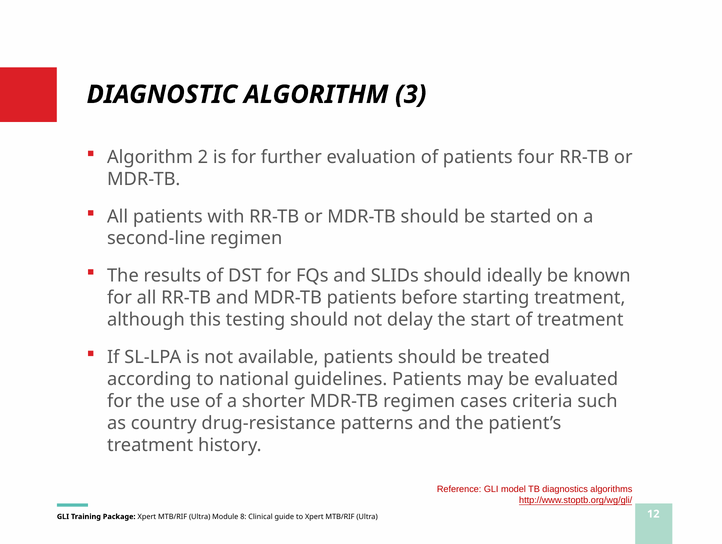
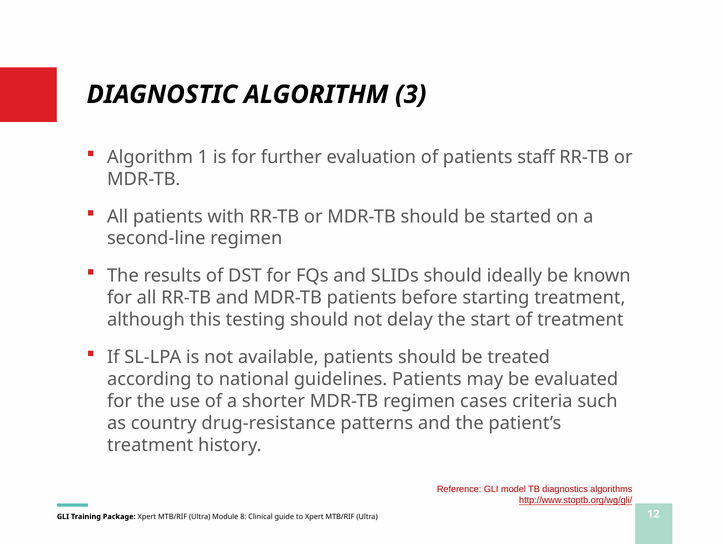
2: 2 -> 1 (203, 157)
four: four -> staff (536, 157)
